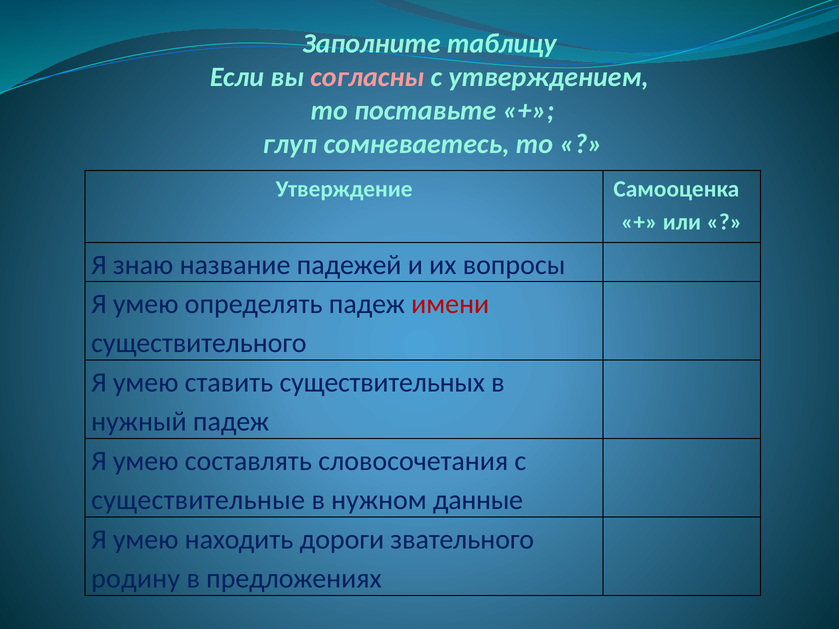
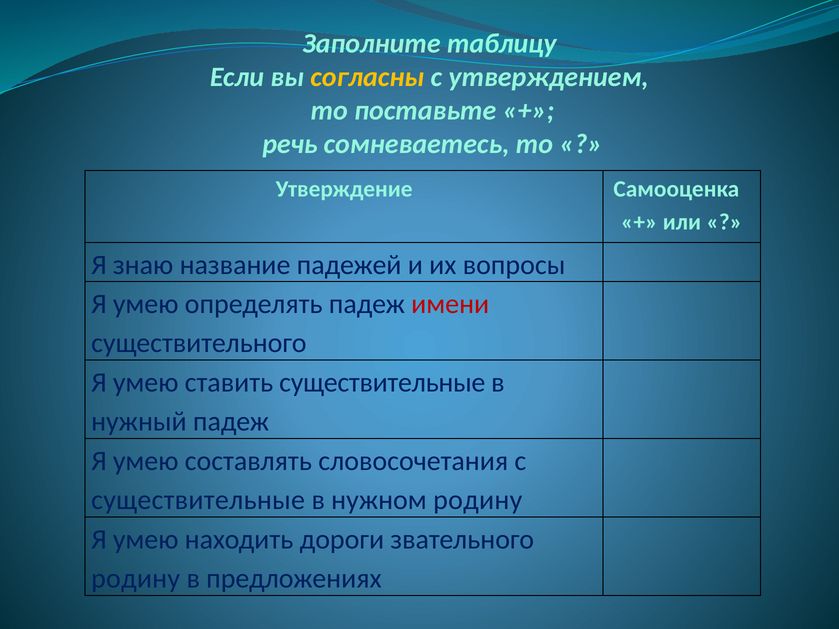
согласны colour: pink -> yellow (367, 77)
глуп: глуп -> речь (290, 144)
ставить существительных: существительных -> существительные (382, 383)
нужном данные: данные -> родину (478, 500)
